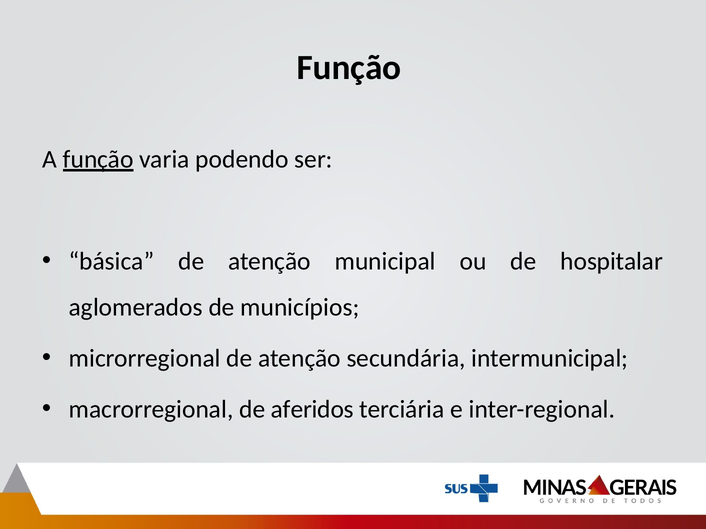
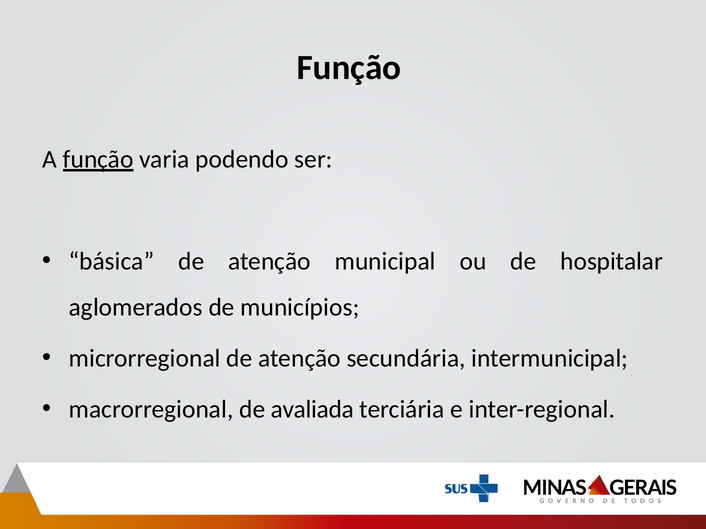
aferidos: aferidos -> avaliada (312, 410)
